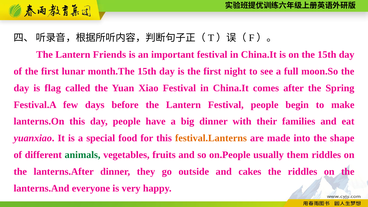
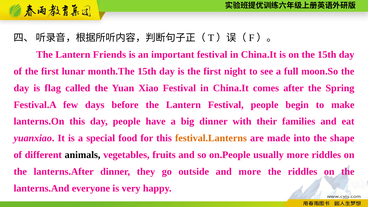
animals colour: green -> black (83, 155)
usually them: them -> more (298, 155)
and cakes: cakes -> more (250, 172)
